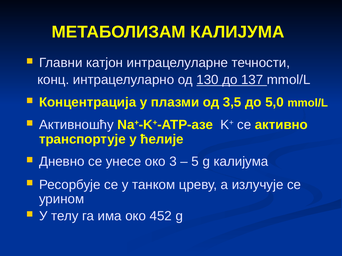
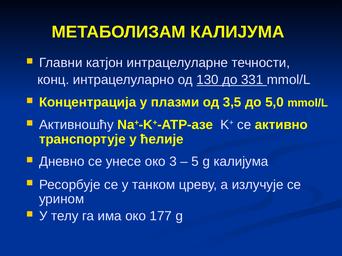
137: 137 -> 331 (252, 80)
452: 452 -> 177 (161, 216)
